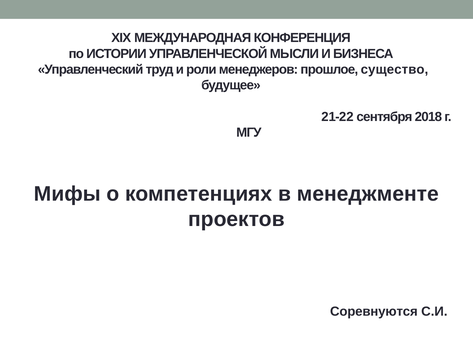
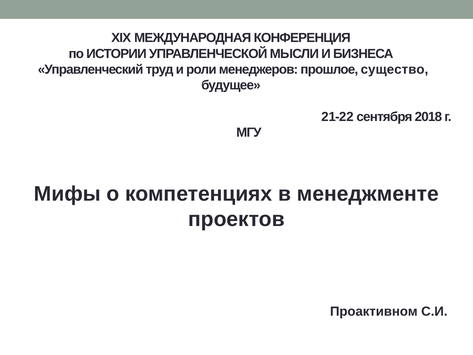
Соревнуются: Соревнуются -> Проактивном (374, 311)
